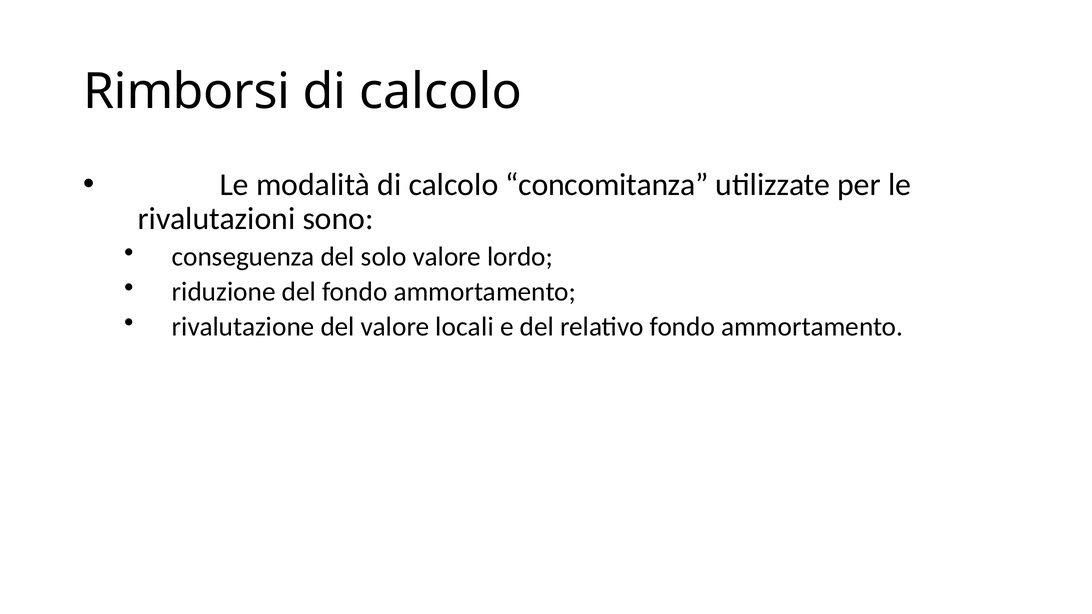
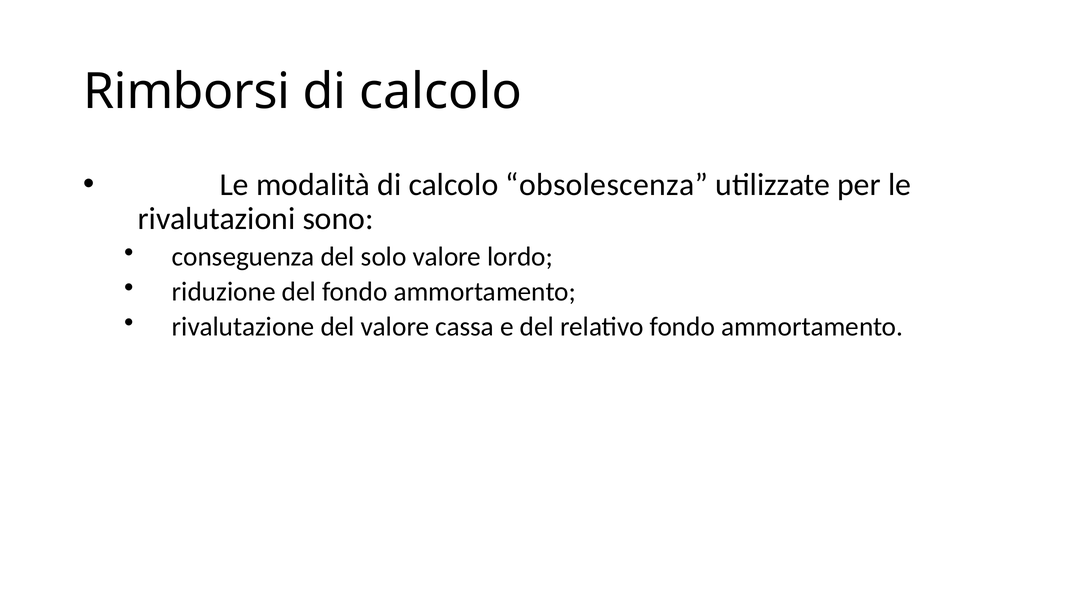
concomitanza: concomitanza -> obsolescenza (607, 185)
locali: locali -> cassa (465, 327)
